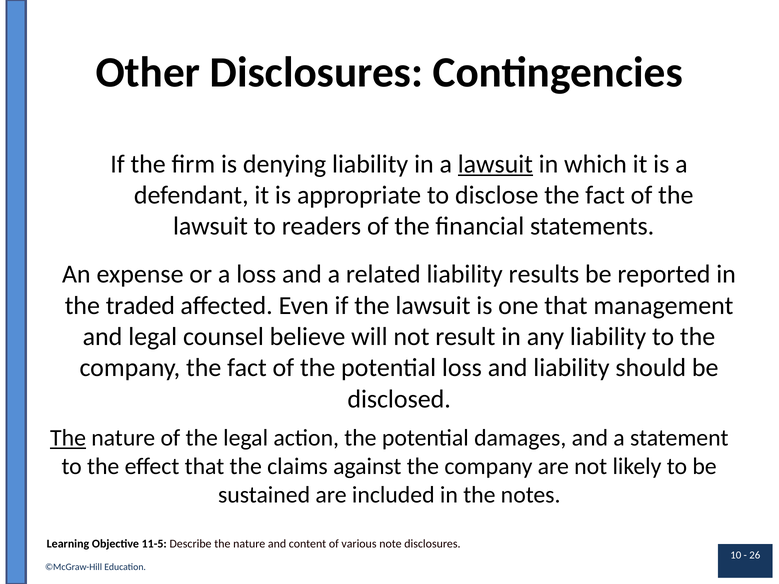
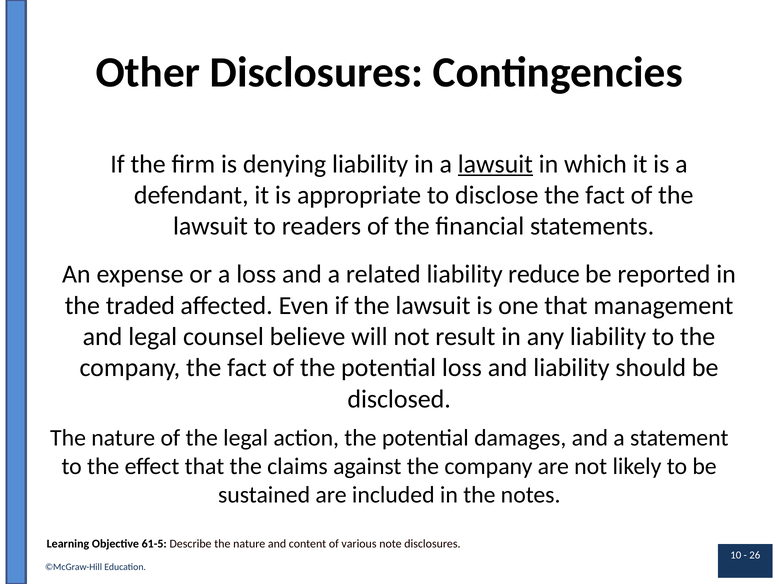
results: results -> reduce (544, 274)
The underline: present -> none (68, 438)
11-5: 11-5 -> 61-5 (154, 544)
